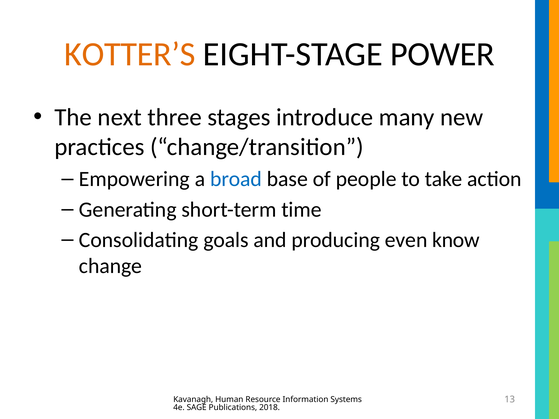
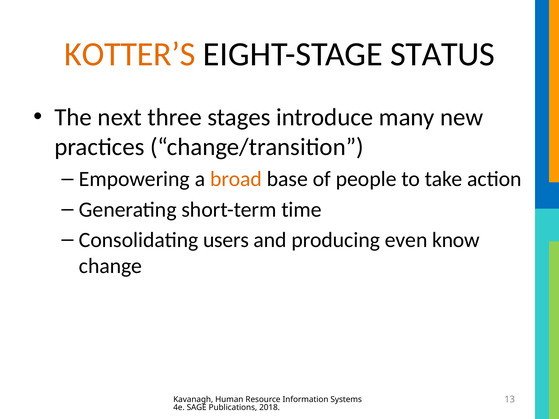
POWER: POWER -> STATUS (443, 54)
broad colour: blue -> orange (236, 179)
goals: goals -> users (226, 240)
